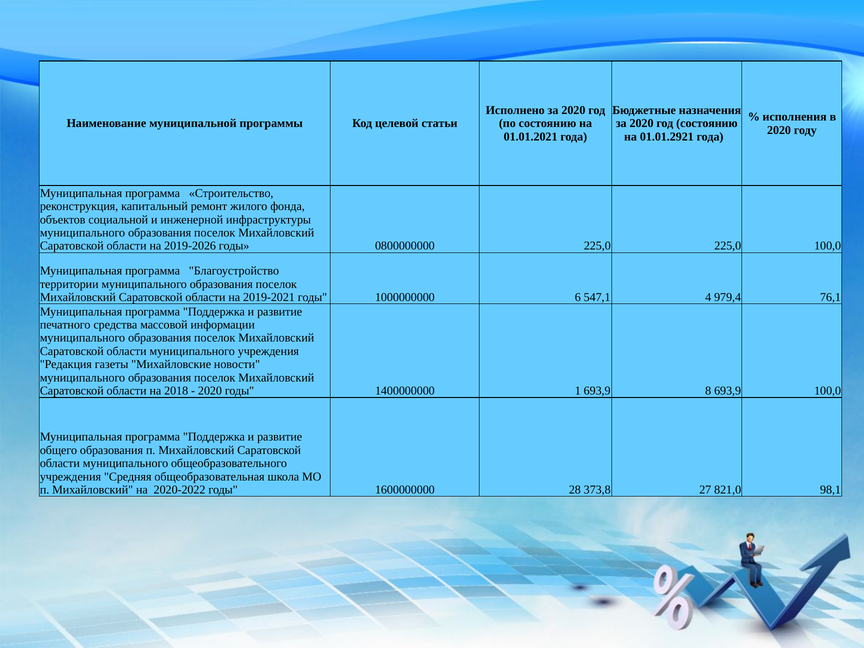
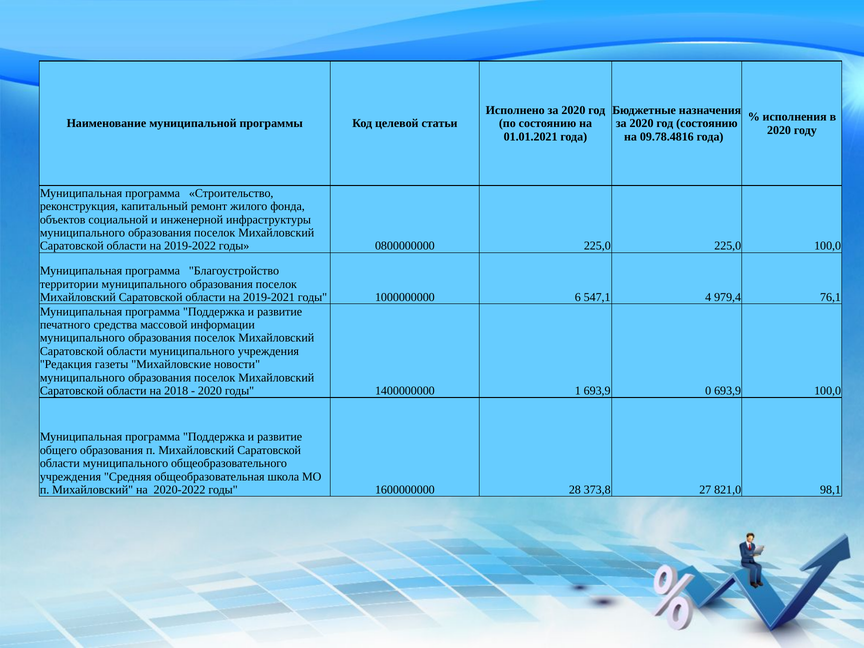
01.01.2921: 01.01.2921 -> 09.78.4816 (667, 137)
2019-2026: 2019-2026 -> 2019-2022 (190, 246)
8: 8 -> 0 (708, 391)
